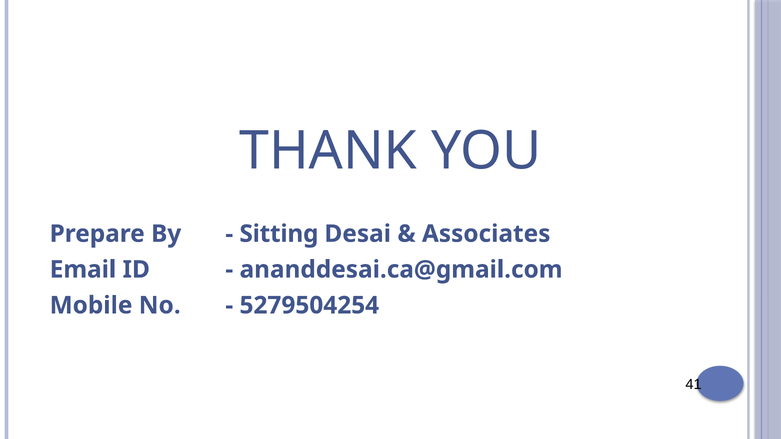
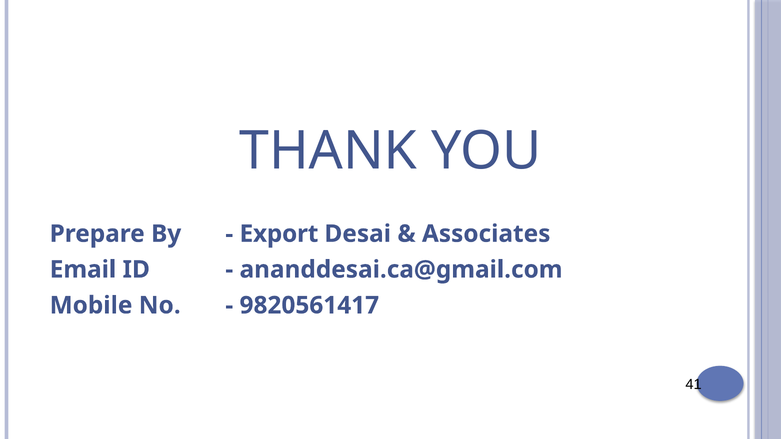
Sitting: Sitting -> Export (279, 234)
5279504254: 5279504254 -> 9820561417 (309, 306)
